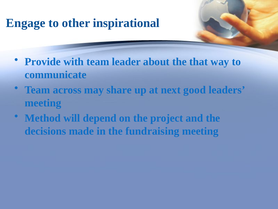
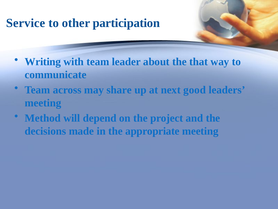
Engage: Engage -> Service (26, 23)
inspirational: inspirational -> participation (126, 23)
Provide: Provide -> Writing (43, 61)
fundraising: fundraising -> appropriate (152, 131)
